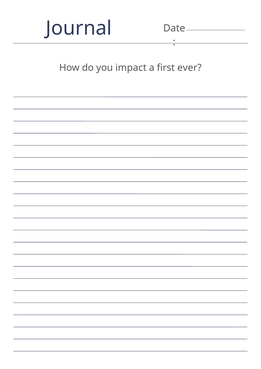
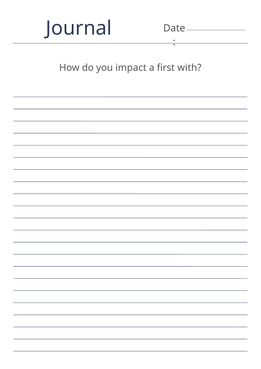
ever: ever -> with (189, 68)
